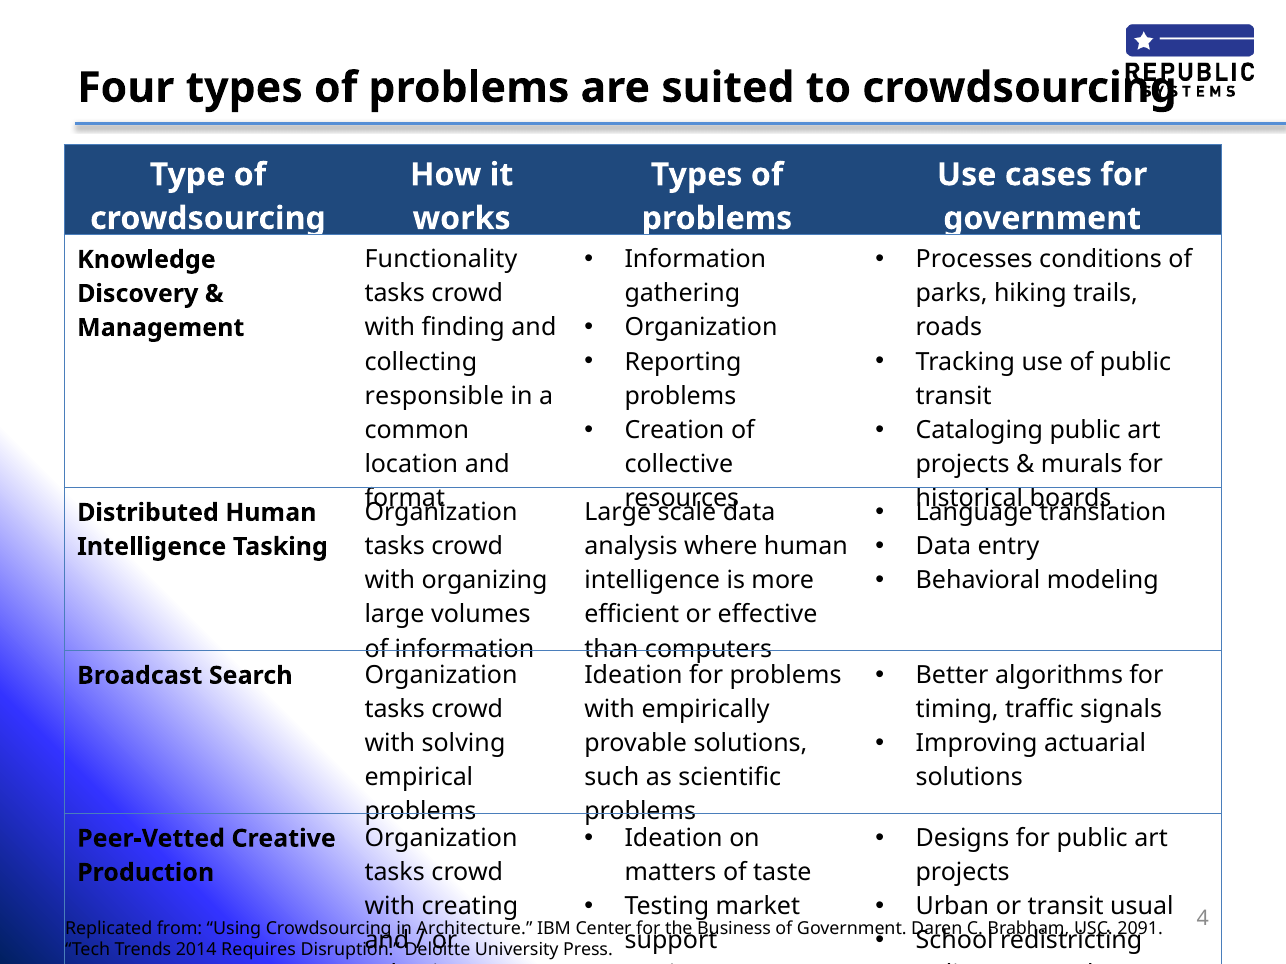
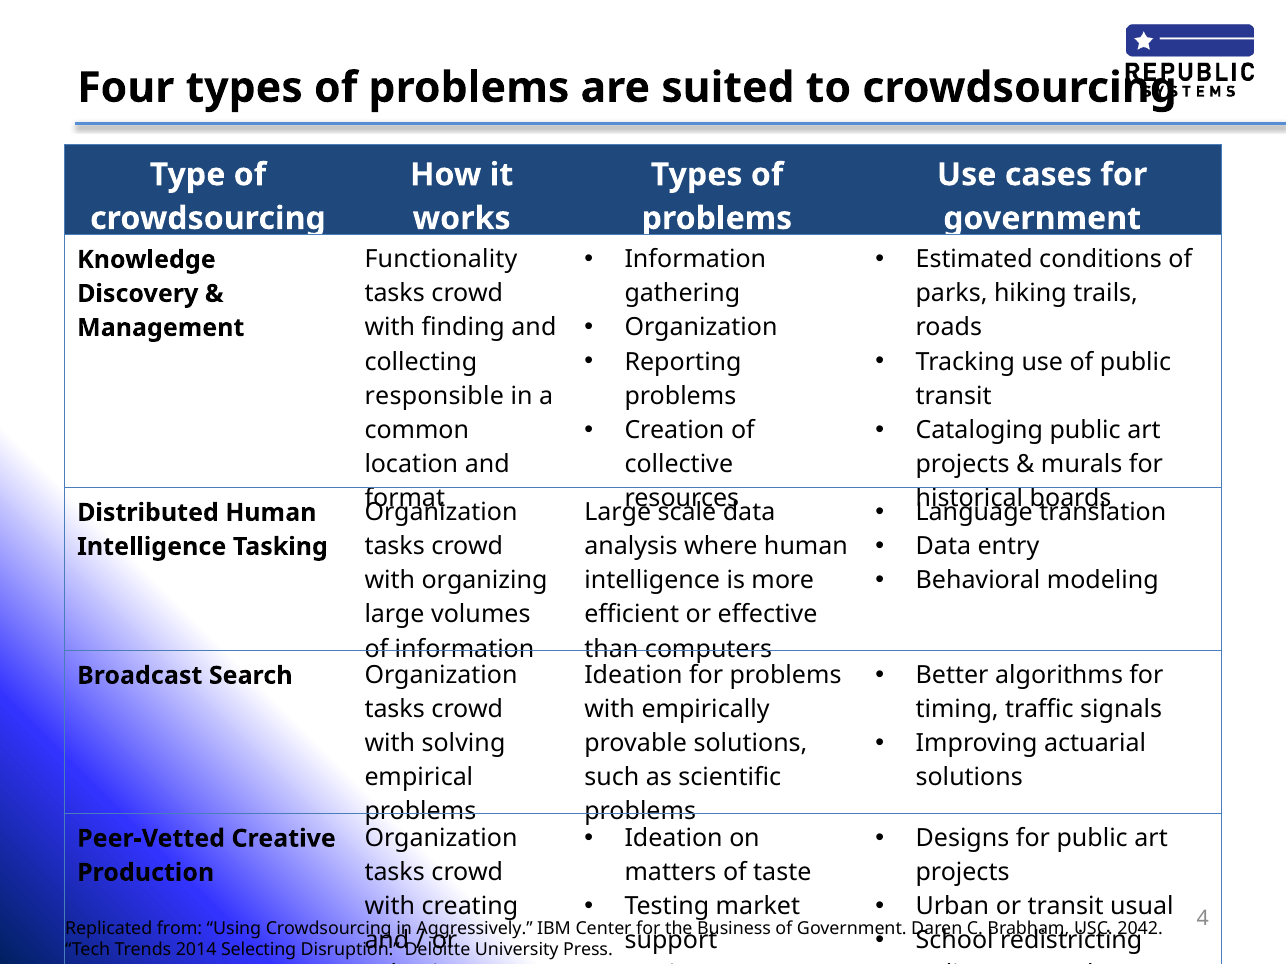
Processes: Processes -> Estimated (974, 260)
Architecture: Architecture -> Aggressively (475, 929)
2091: 2091 -> 2042 (1140, 929)
2014 Requires: Requires -> Selecting (259, 950)
